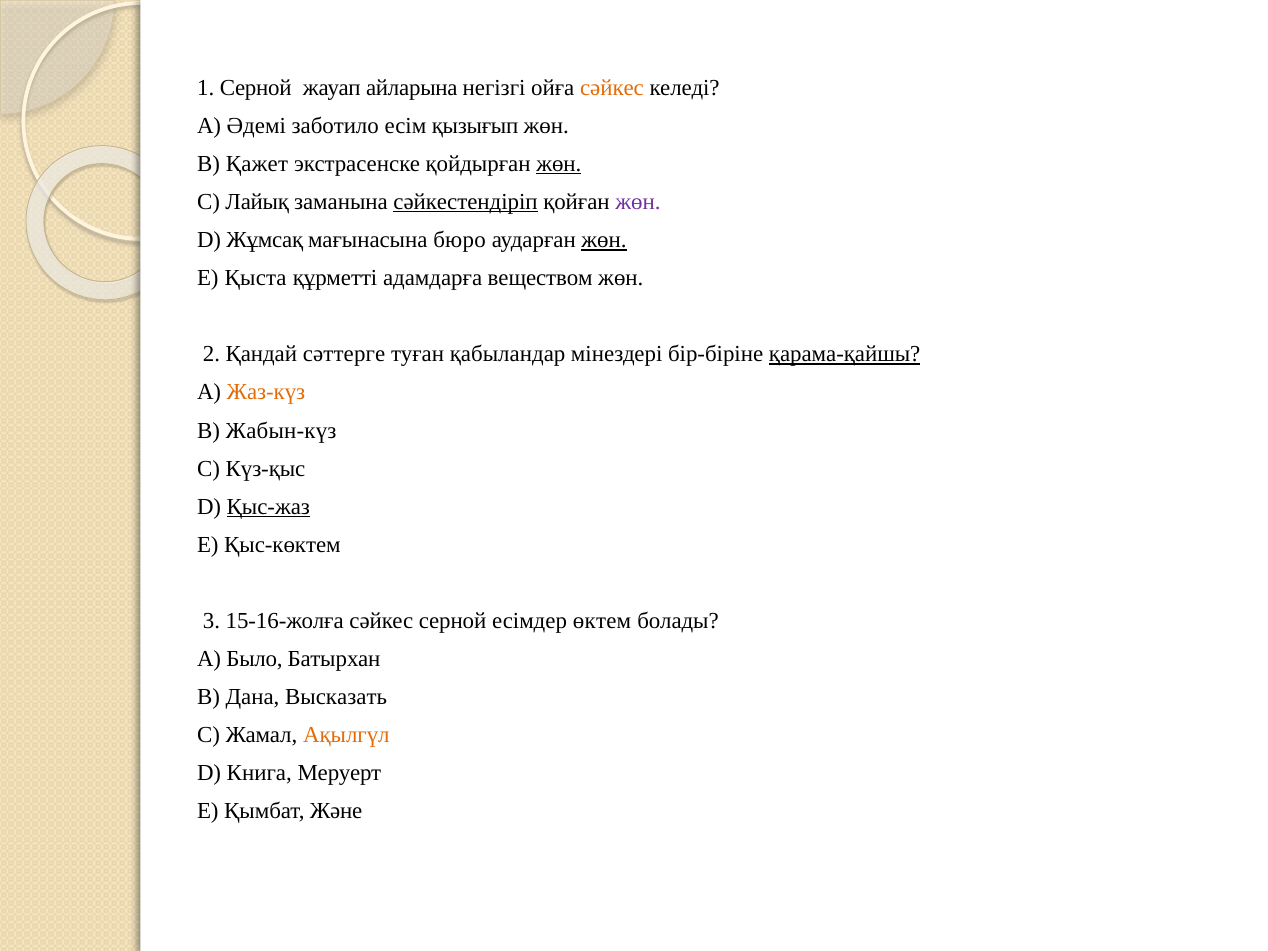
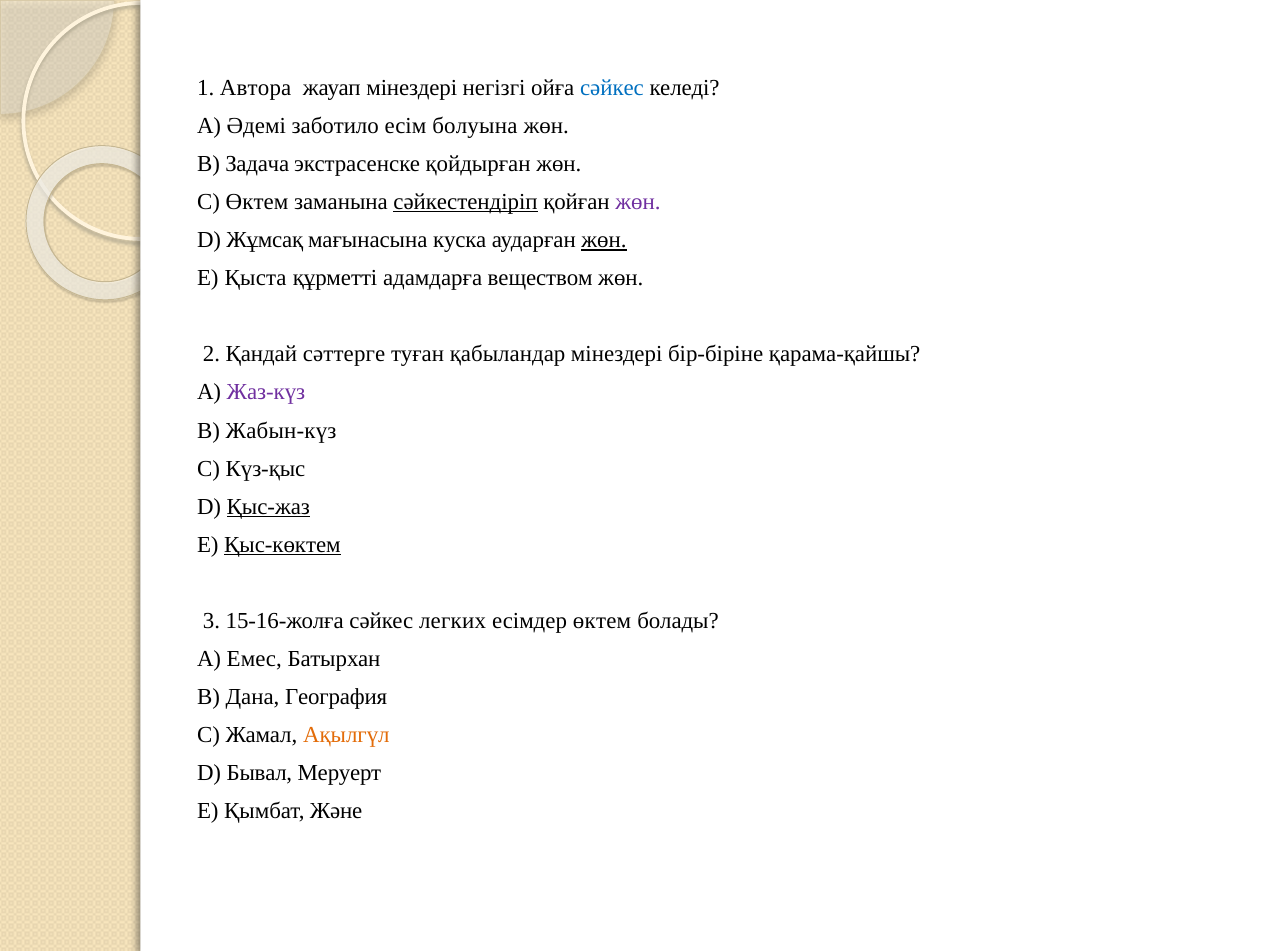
1 Серной: Серной -> Автора (256, 88)
жауап айларына: айларына -> мінездері (412, 88)
сәйкес colour: orange -> blue (612, 88)
қызығып: қызығып -> болуына (475, 126)
Қажет: Қажет -> Задача (257, 164)
жөн underline: present -> none (559, 164)
С Лайық: Лайық -> Өктем (257, 202)
бюро: бюро -> куска (460, 240)
қарама-қайшы underline: present -> none (845, 354)
Жаз-күз colour: orange -> purple (266, 392)
Қыс-көктем underline: none -> present (282, 545)
сәйкес серной: серной -> легких (453, 621)
Было: Было -> Емес (254, 659)
Высказать: Высказать -> География (336, 697)
Книга: Книга -> Бывал (259, 773)
